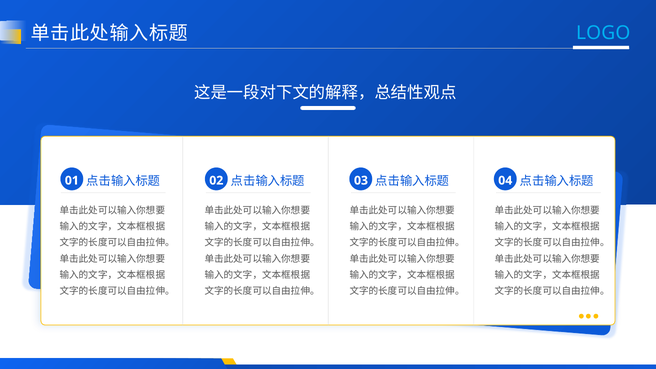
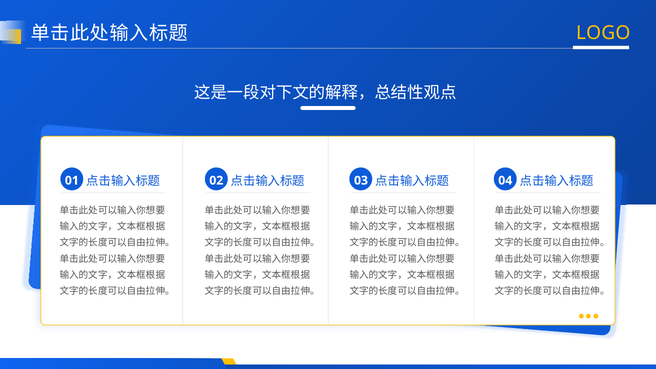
LOGO colour: light blue -> yellow (603, 33)
